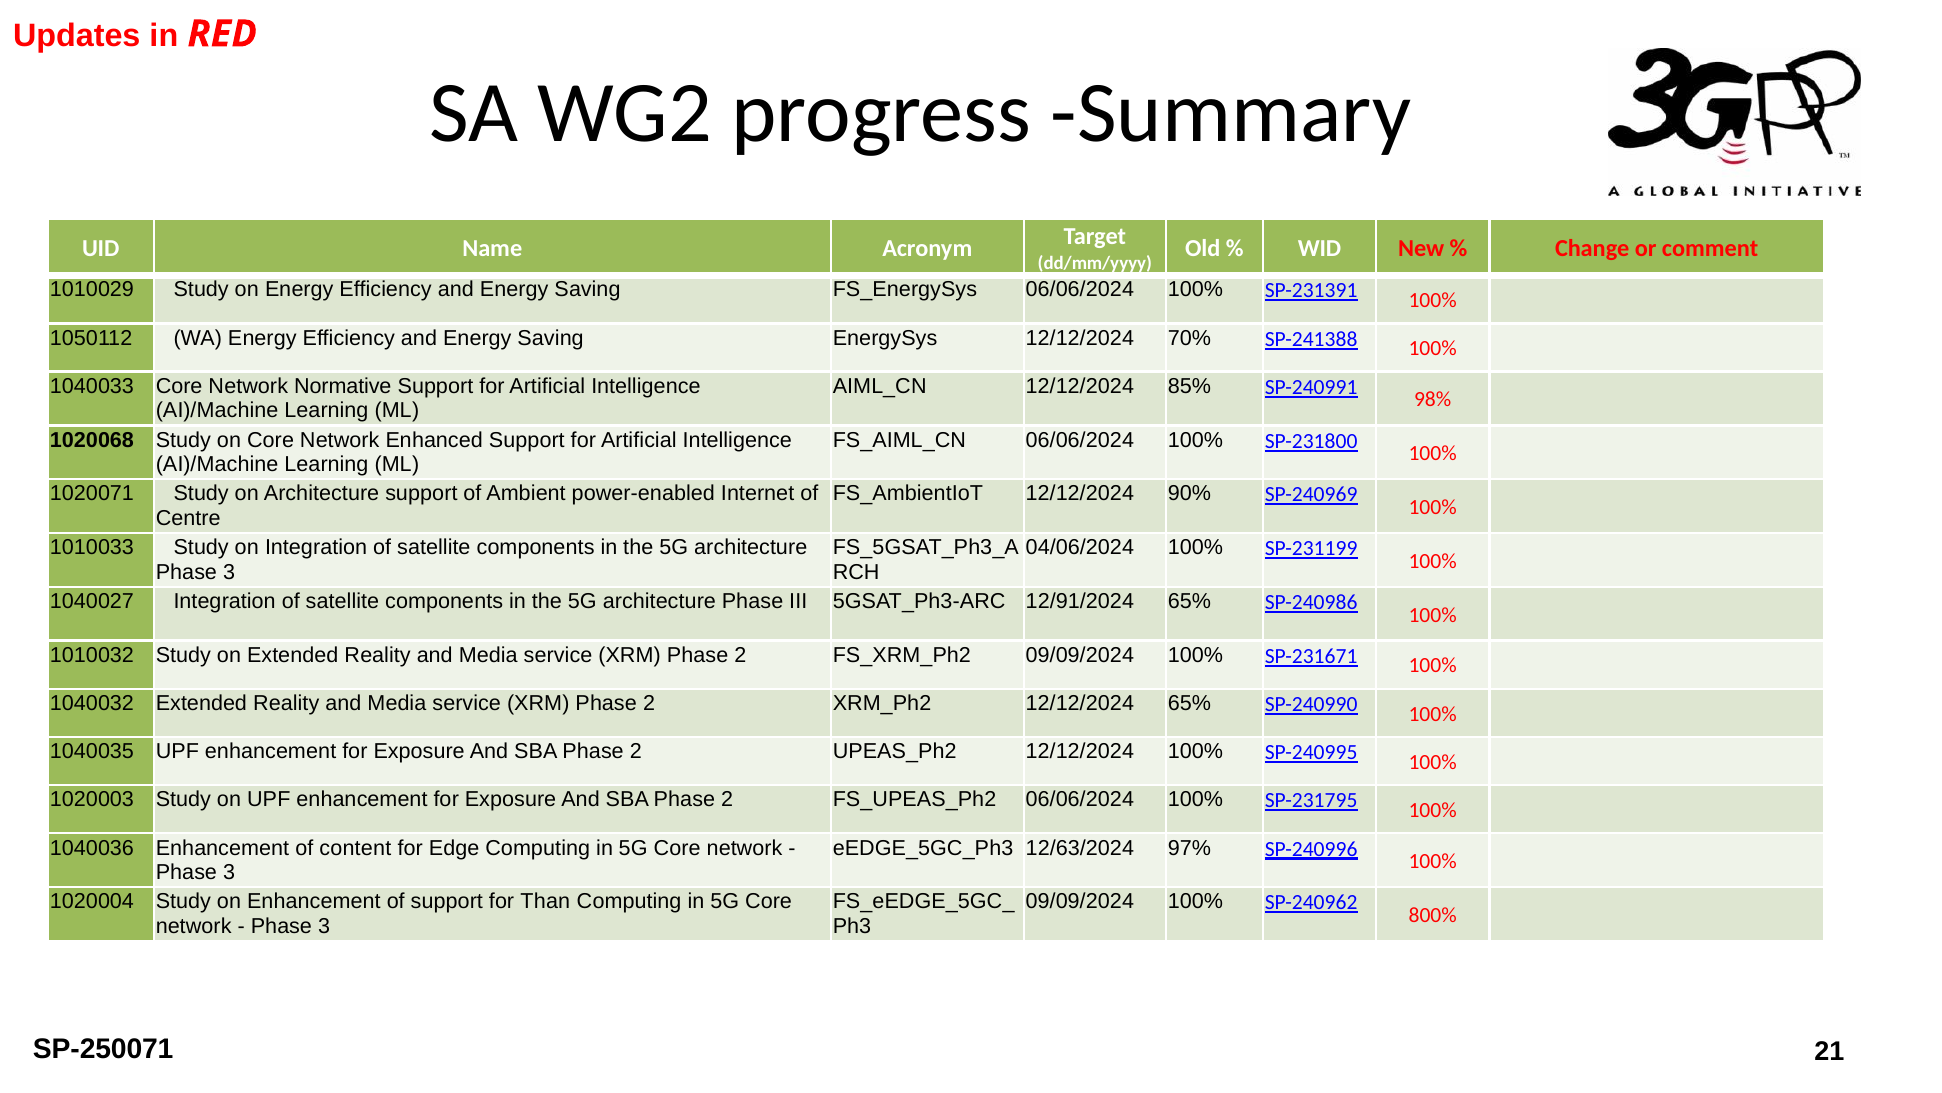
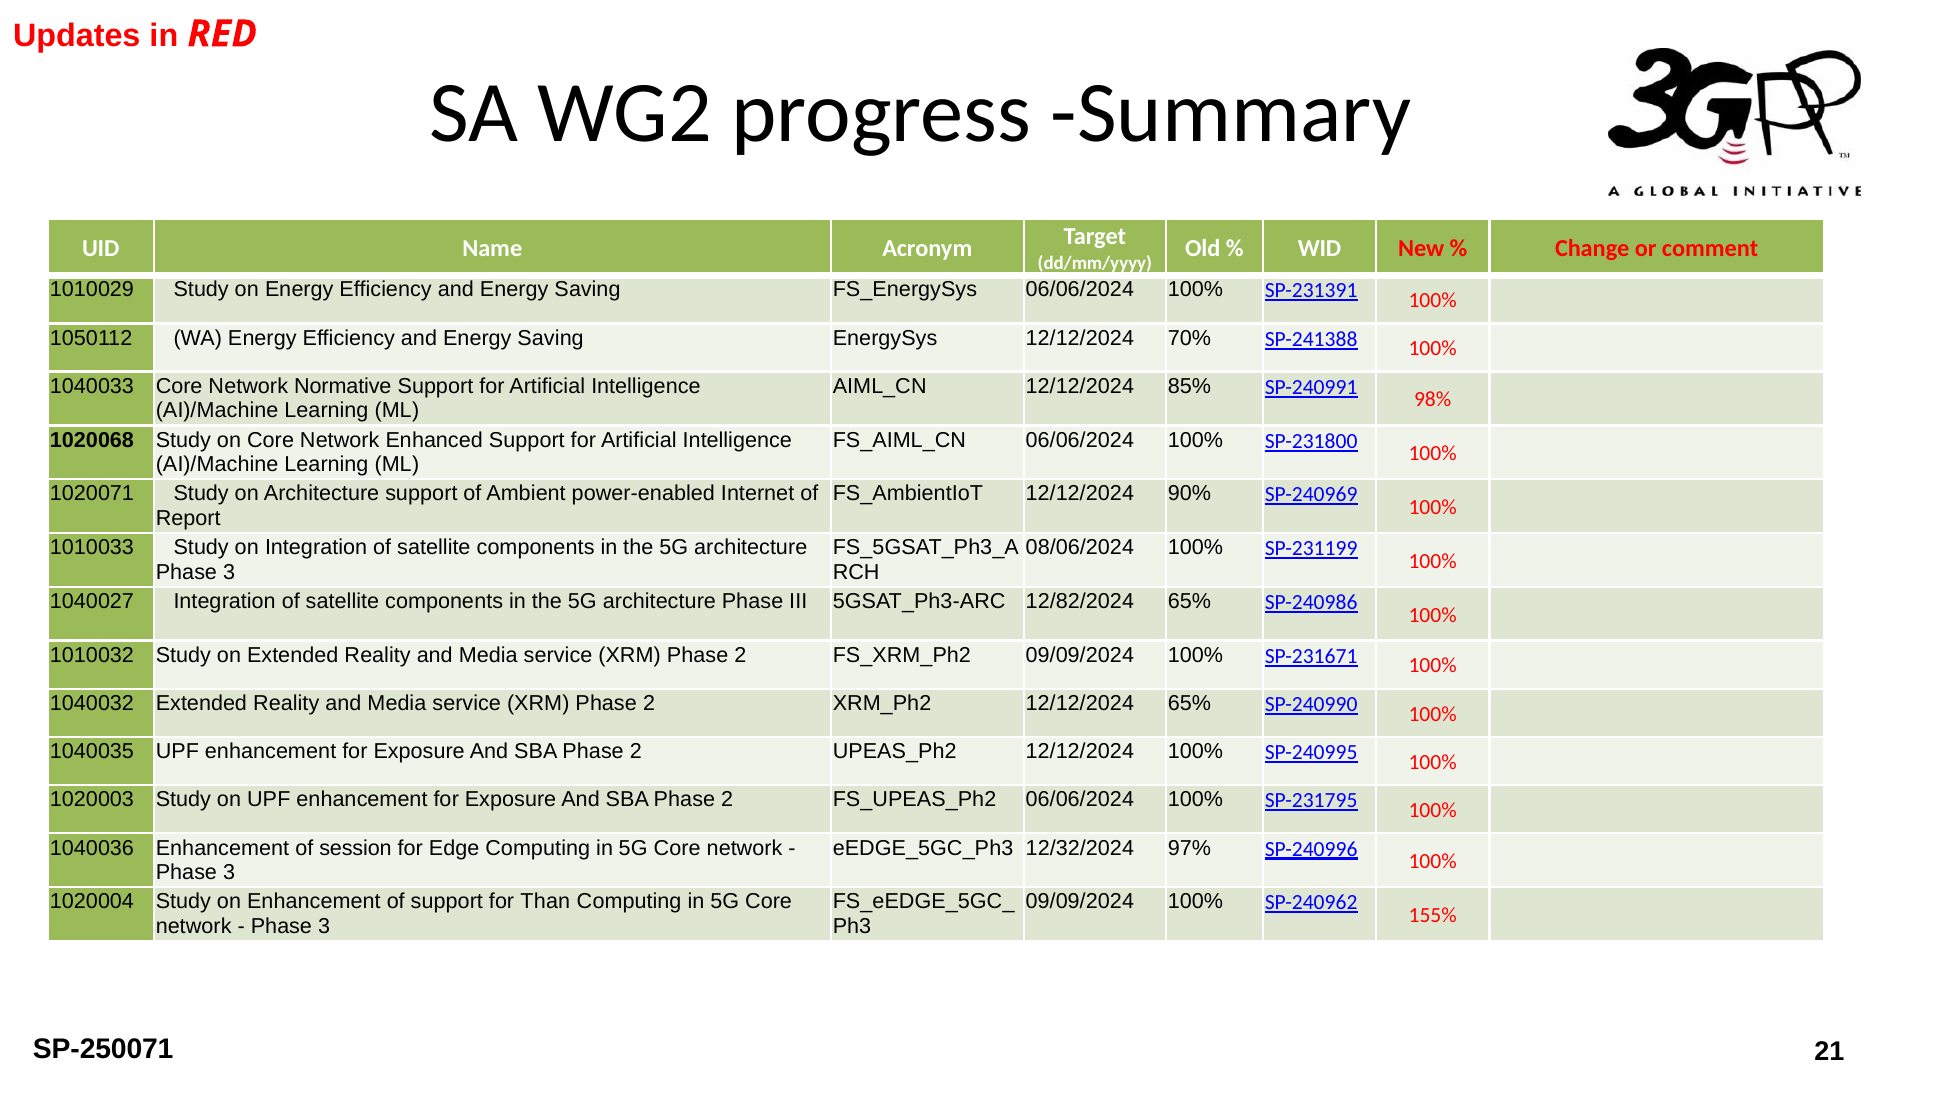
Centre: Centre -> Report (188, 518)
04/06/2024: 04/06/2024 -> 08/06/2024 (1080, 547)
12/91/2024: 12/91/2024 -> 12/82/2024 (1080, 601)
content: content -> session (355, 847)
12/63/2024: 12/63/2024 -> 12/32/2024 (1080, 847)
800%: 800% -> 155% (1433, 915)
